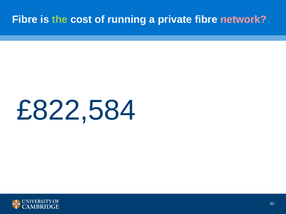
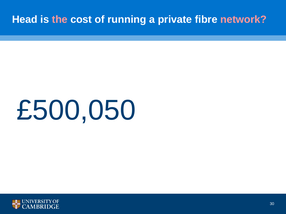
Fibre: Fibre -> Head (25, 19)
the colour: light green -> pink (60, 19)
£822,584: £822,584 -> £500,050 (76, 111)
